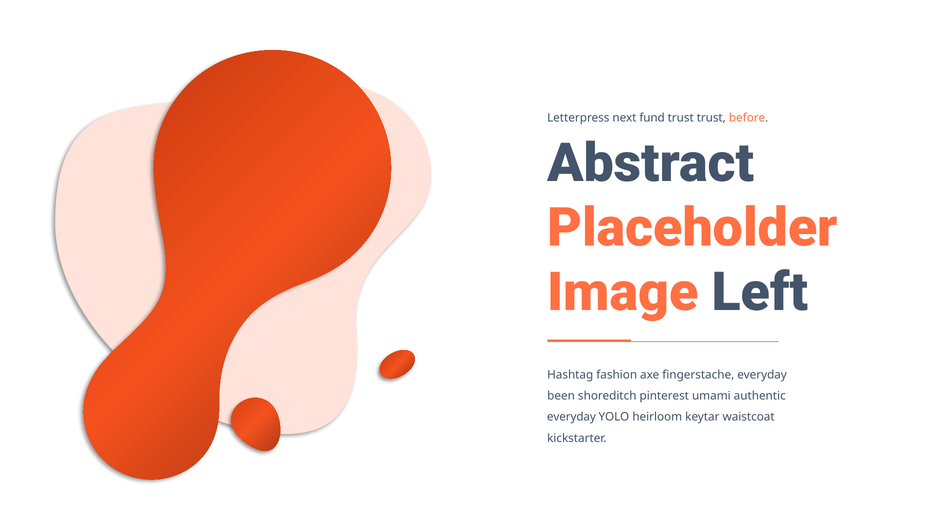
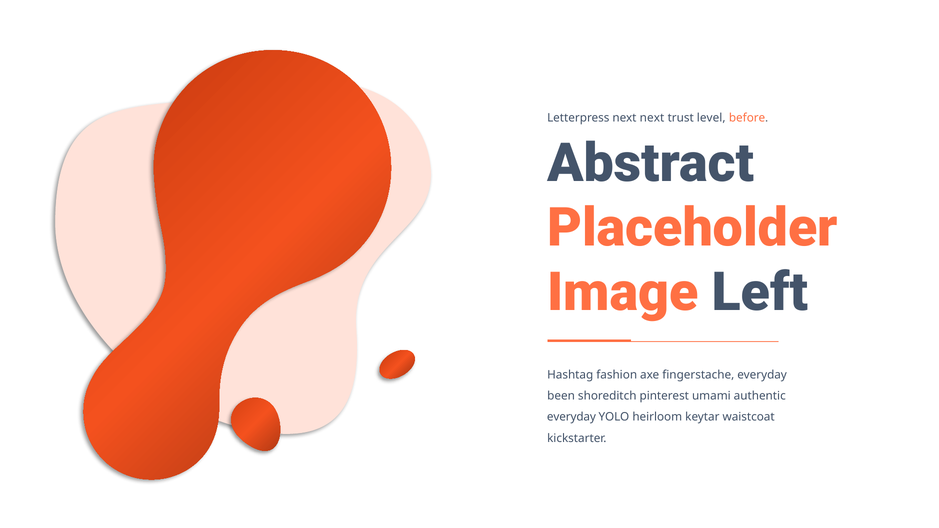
next fund: fund -> next (652, 118)
trust trust: trust -> level (711, 118)
